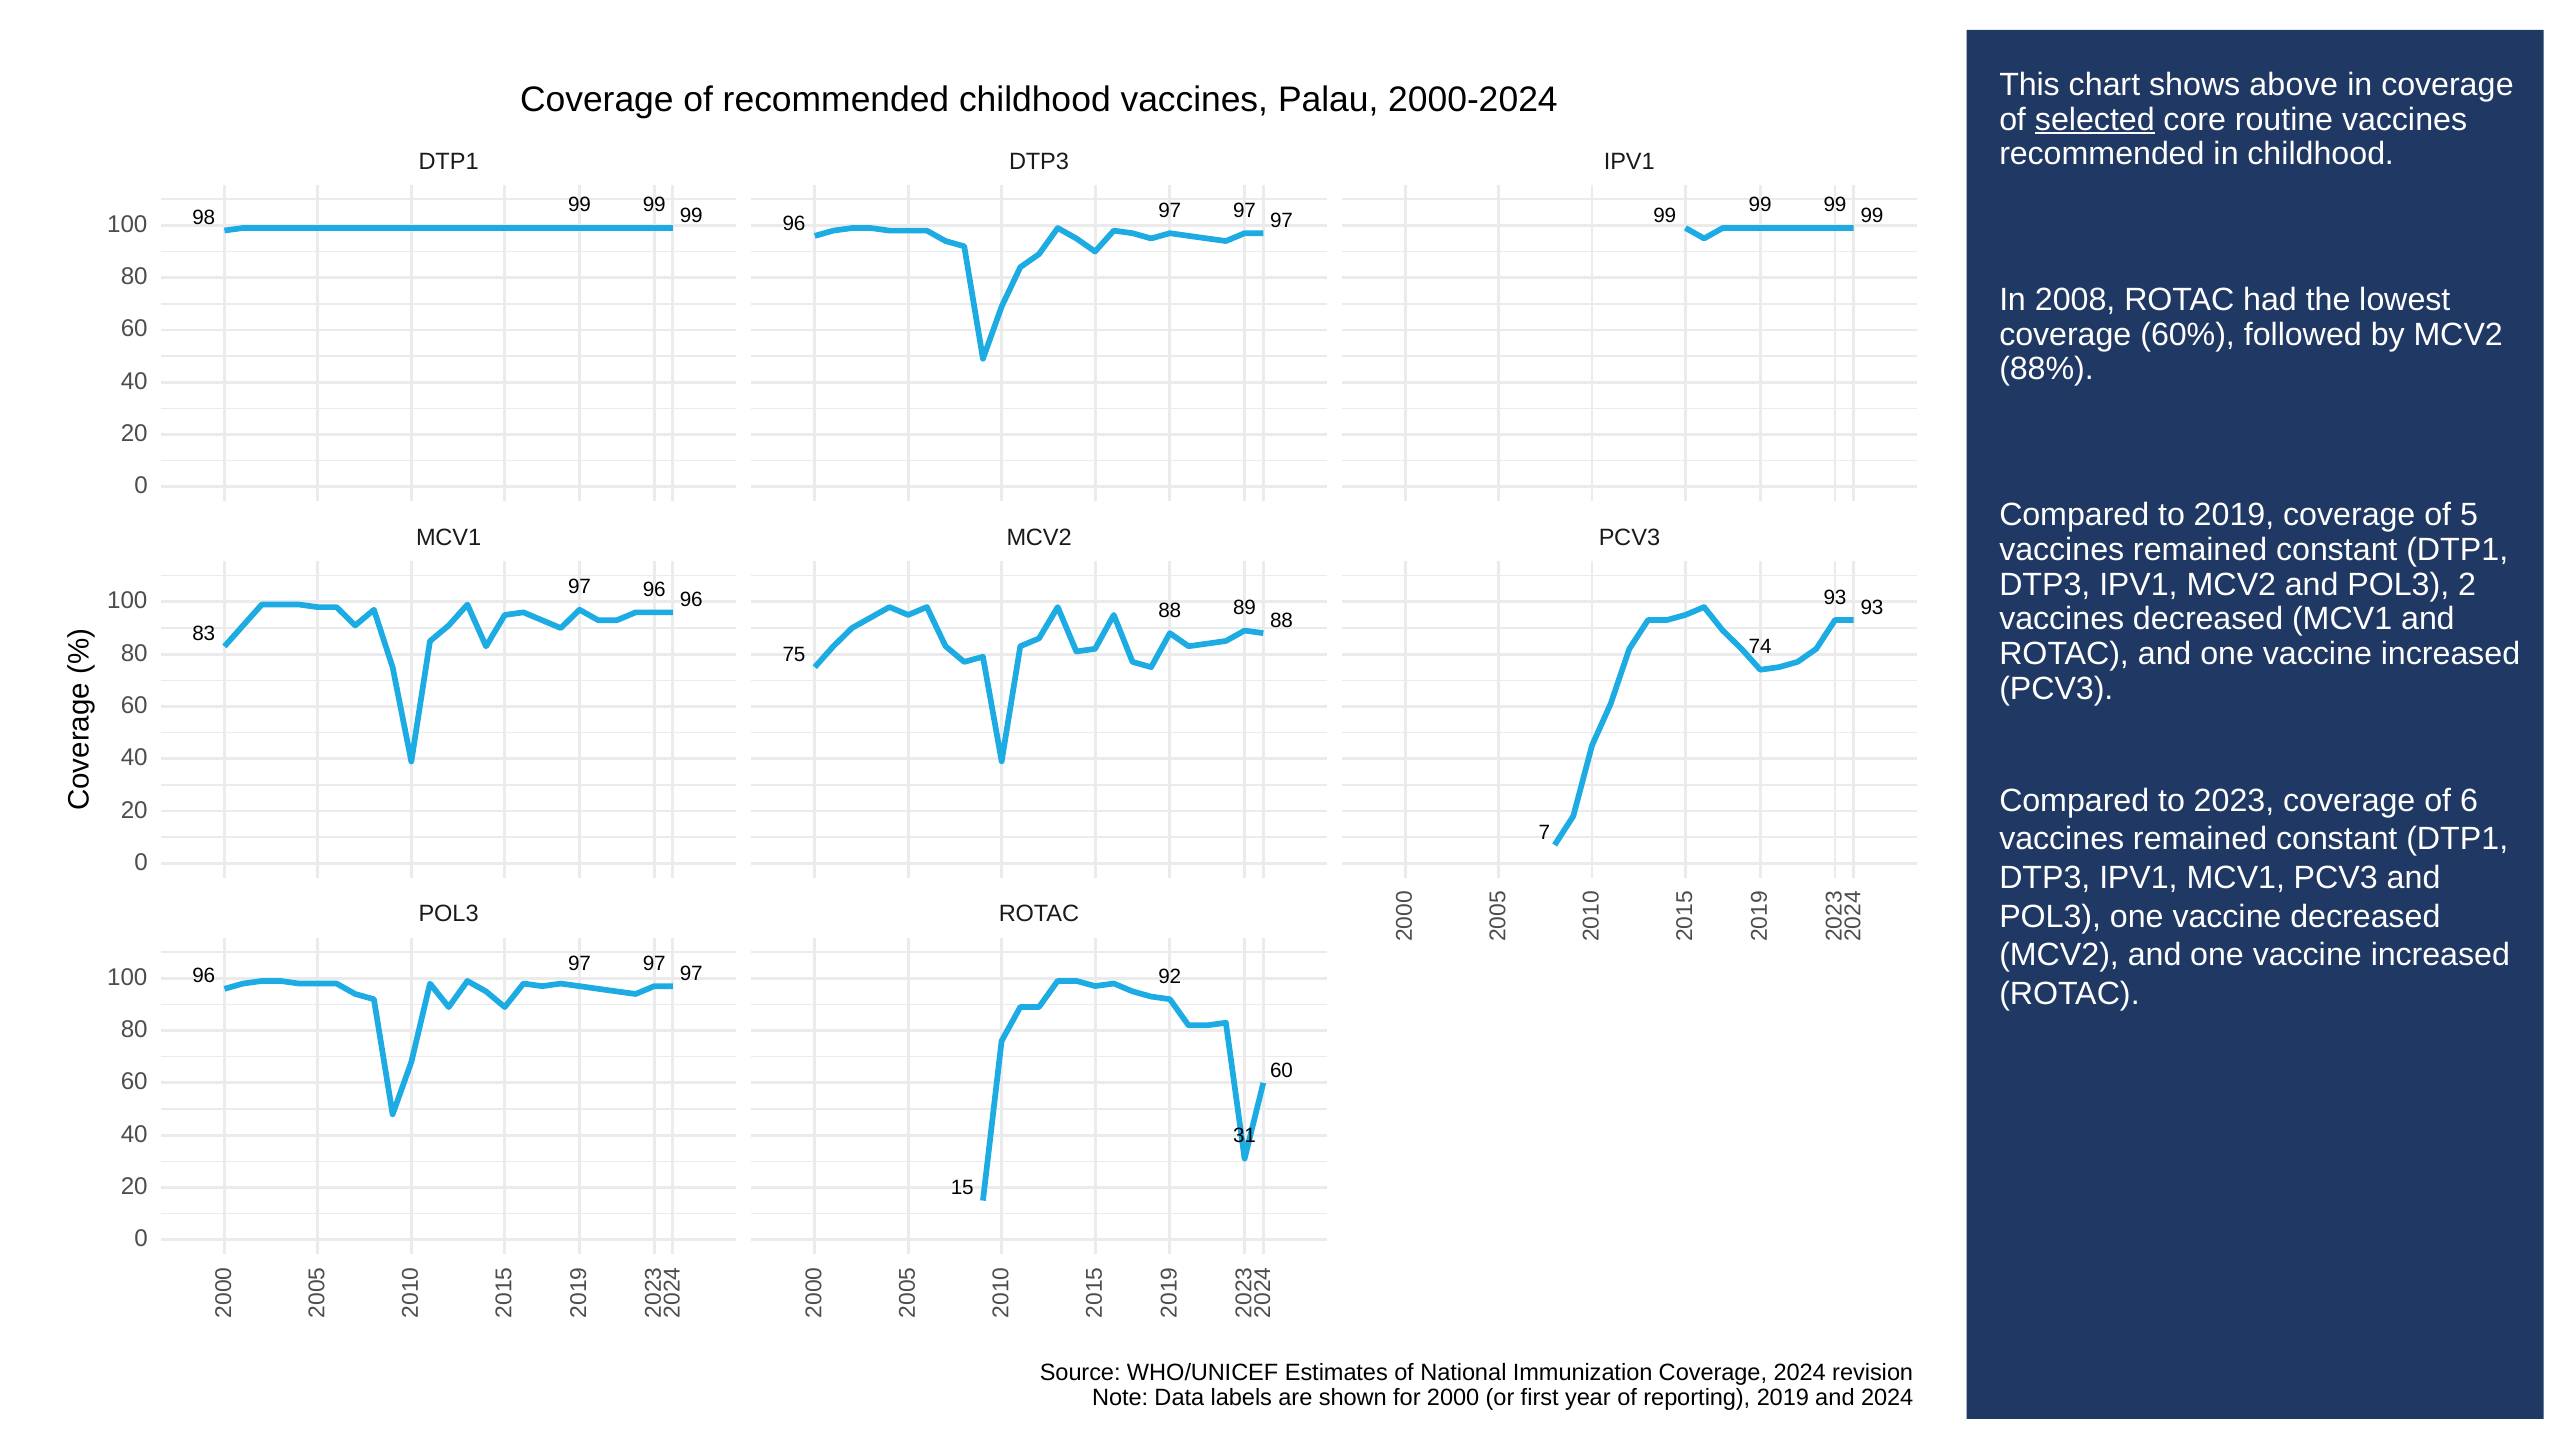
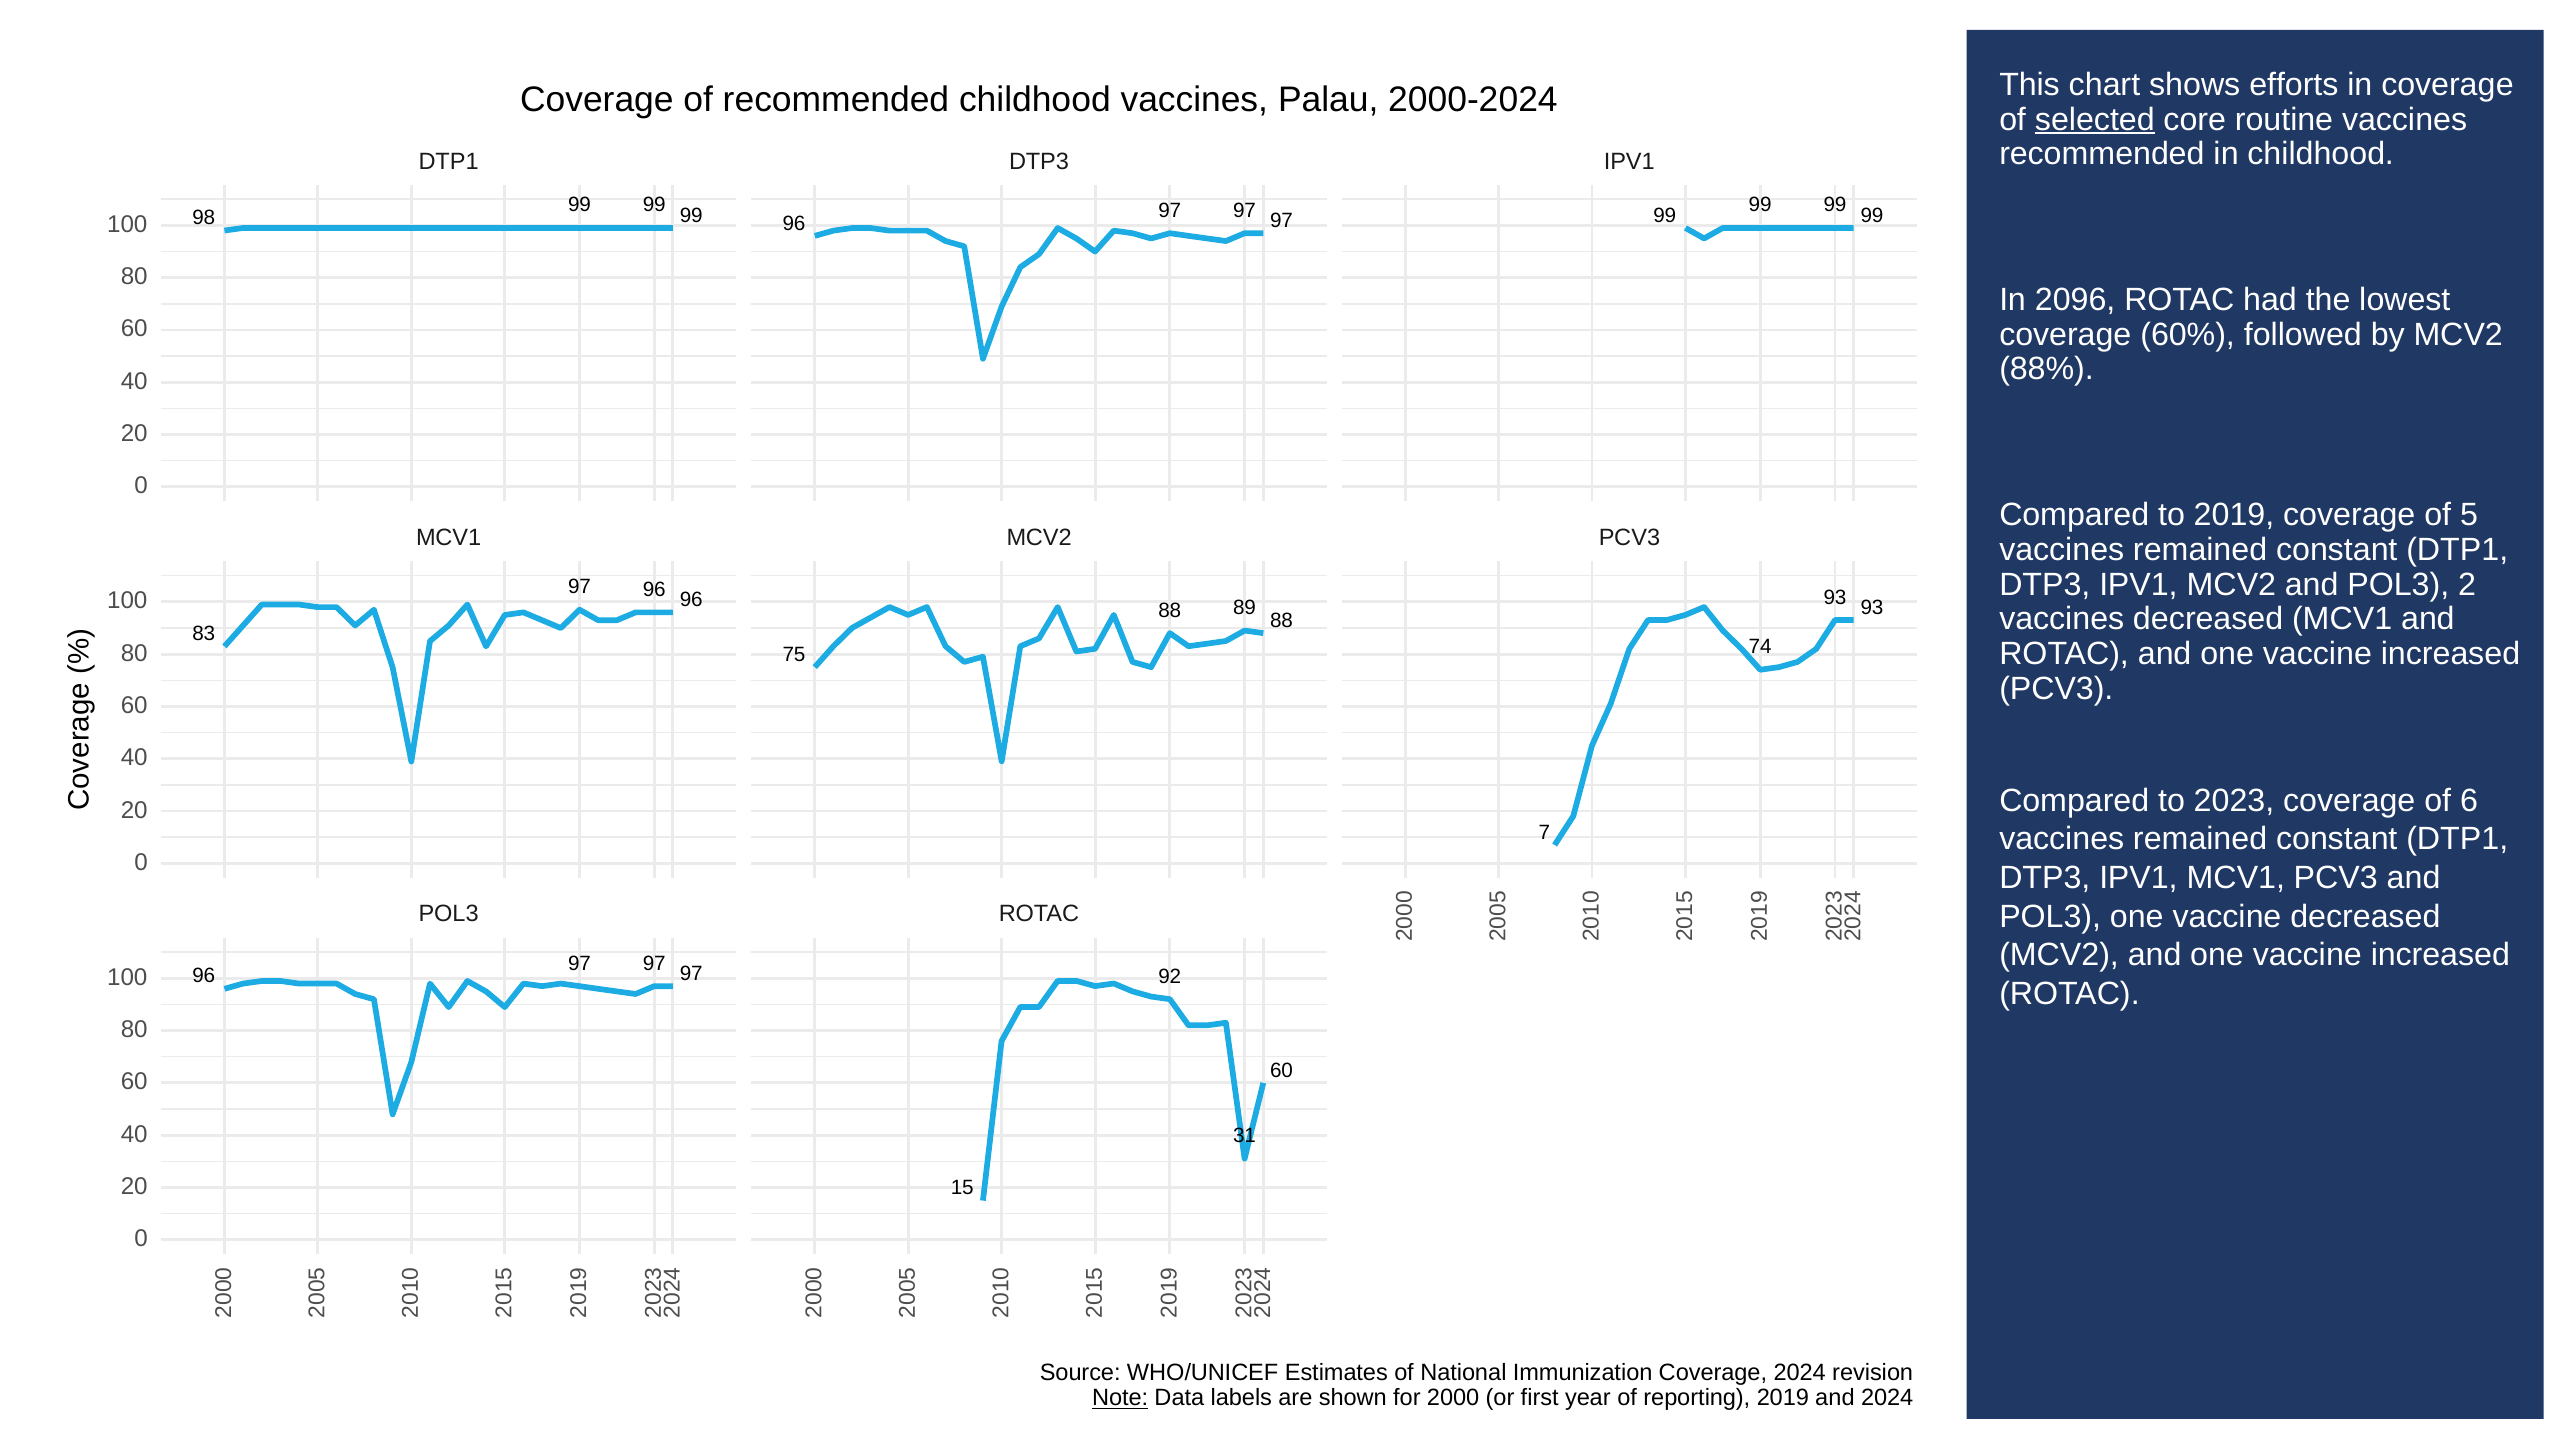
above: above -> efforts (2294, 85)
2008: 2008 -> 2096 (2075, 300)
Note underline: none -> present (1120, 1398)
